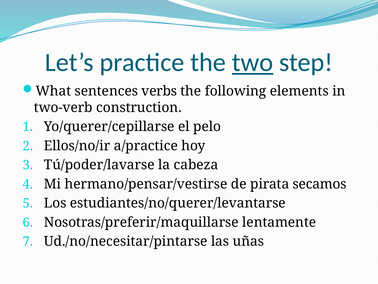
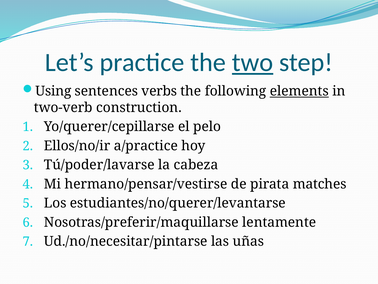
What: What -> Using (53, 91)
elements underline: none -> present (299, 91)
secamos: secamos -> matches (320, 184)
